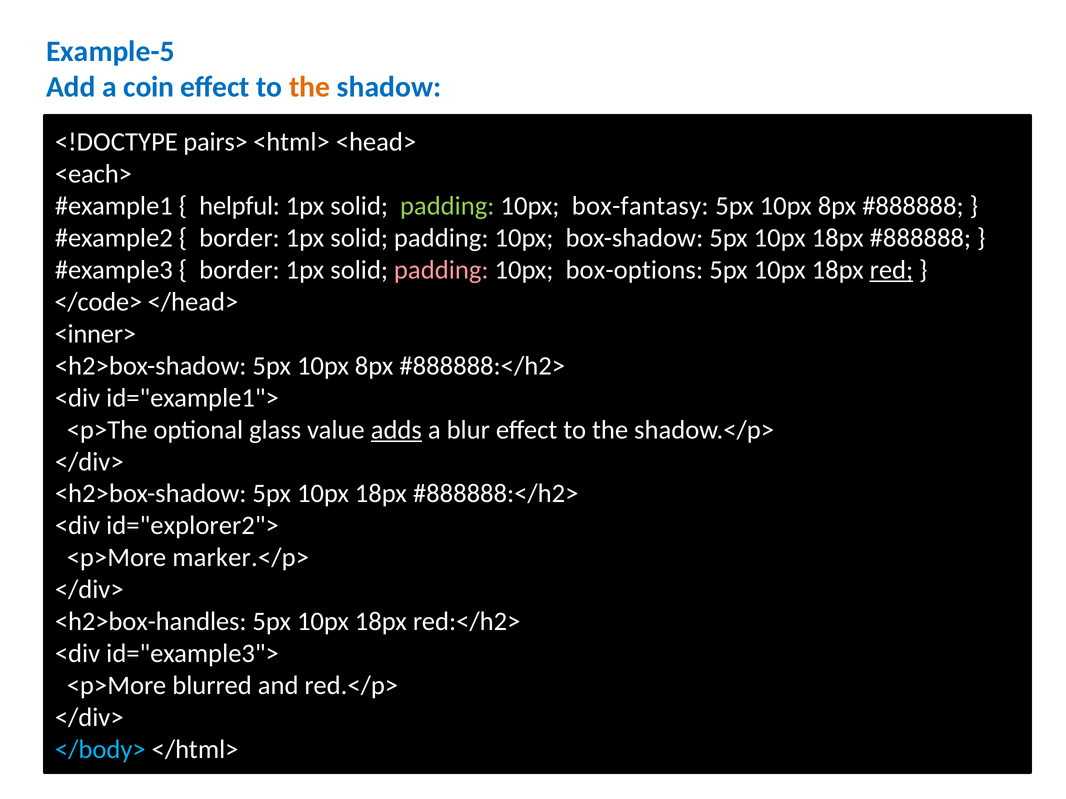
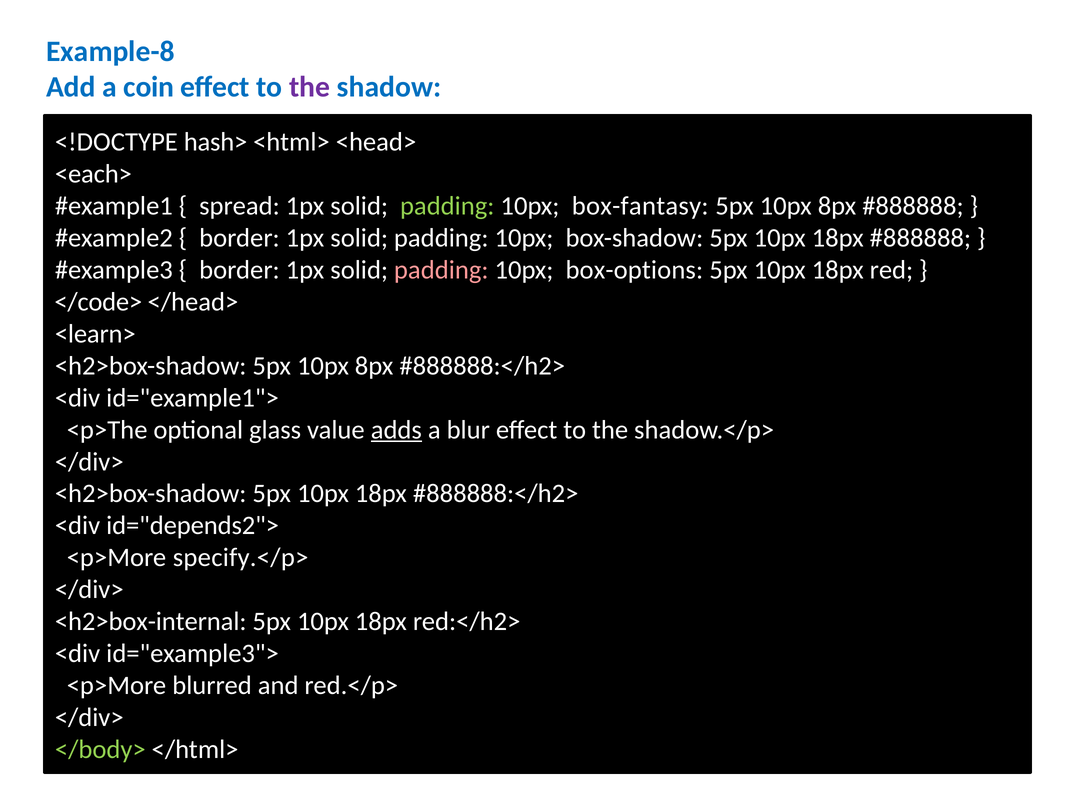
Example-5: Example-5 -> Example-8 (110, 52)
the colour: orange -> purple (310, 87)
pairs>: pairs> -> hash> (216, 142)
helpful: helpful -> spread (239, 206)
red underline: present -> none (891, 270)
<inner>: <inner> -> <learn> (95, 334)
id="explorer2">: id="explorer2"> -> id="depends2"> (193, 526)
marker.</p>: marker.</p> -> specify.</p> (241, 558)
<h2>box-handles: <h2>box-handles -> <h2>box-internal (151, 622)
</body> colour: light blue -> light green (100, 750)
